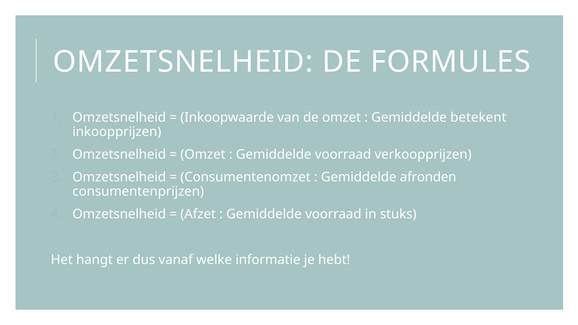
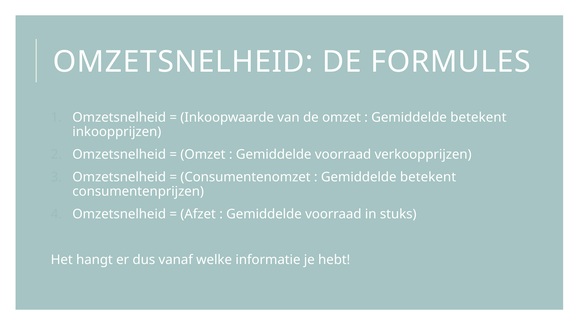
afronden: afronden -> betekent (428, 177)
